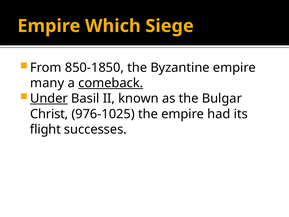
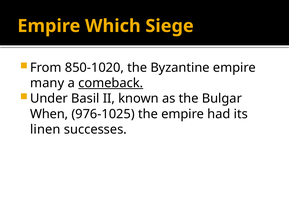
850-1850: 850-1850 -> 850-1020 (94, 68)
Under underline: present -> none (49, 98)
Christ: Christ -> When (49, 114)
flight: flight -> linen (45, 129)
